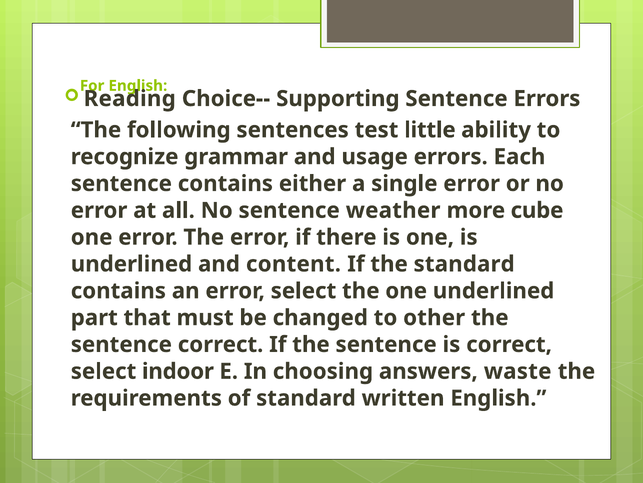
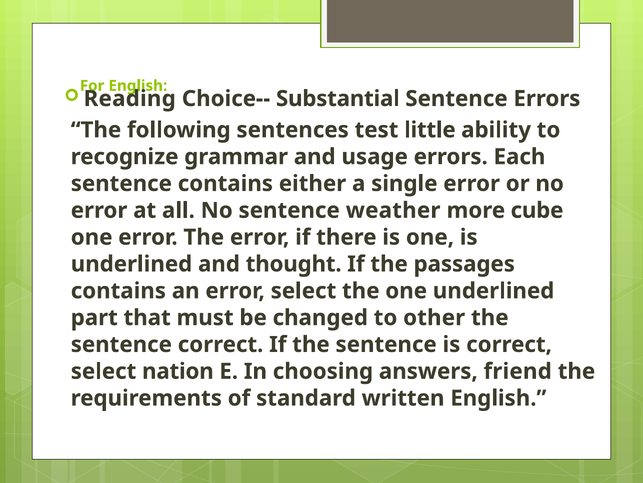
Supporting: Supporting -> Substantial (338, 99)
content: content -> thought (294, 264)
the standard: standard -> passages (464, 264)
indoor: indoor -> nation (178, 371)
waste: waste -> friend (518, 371)
